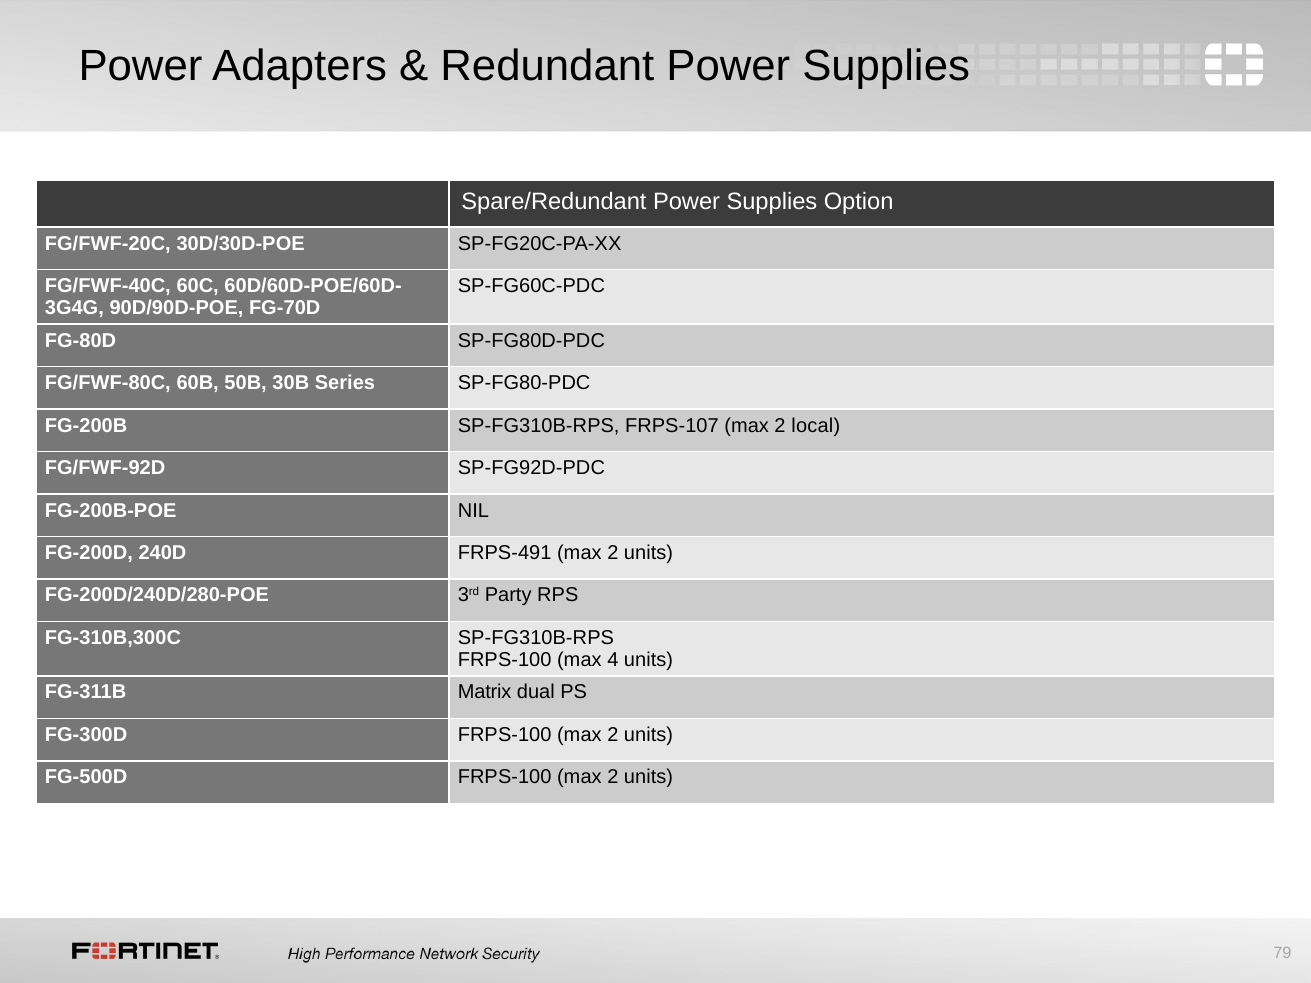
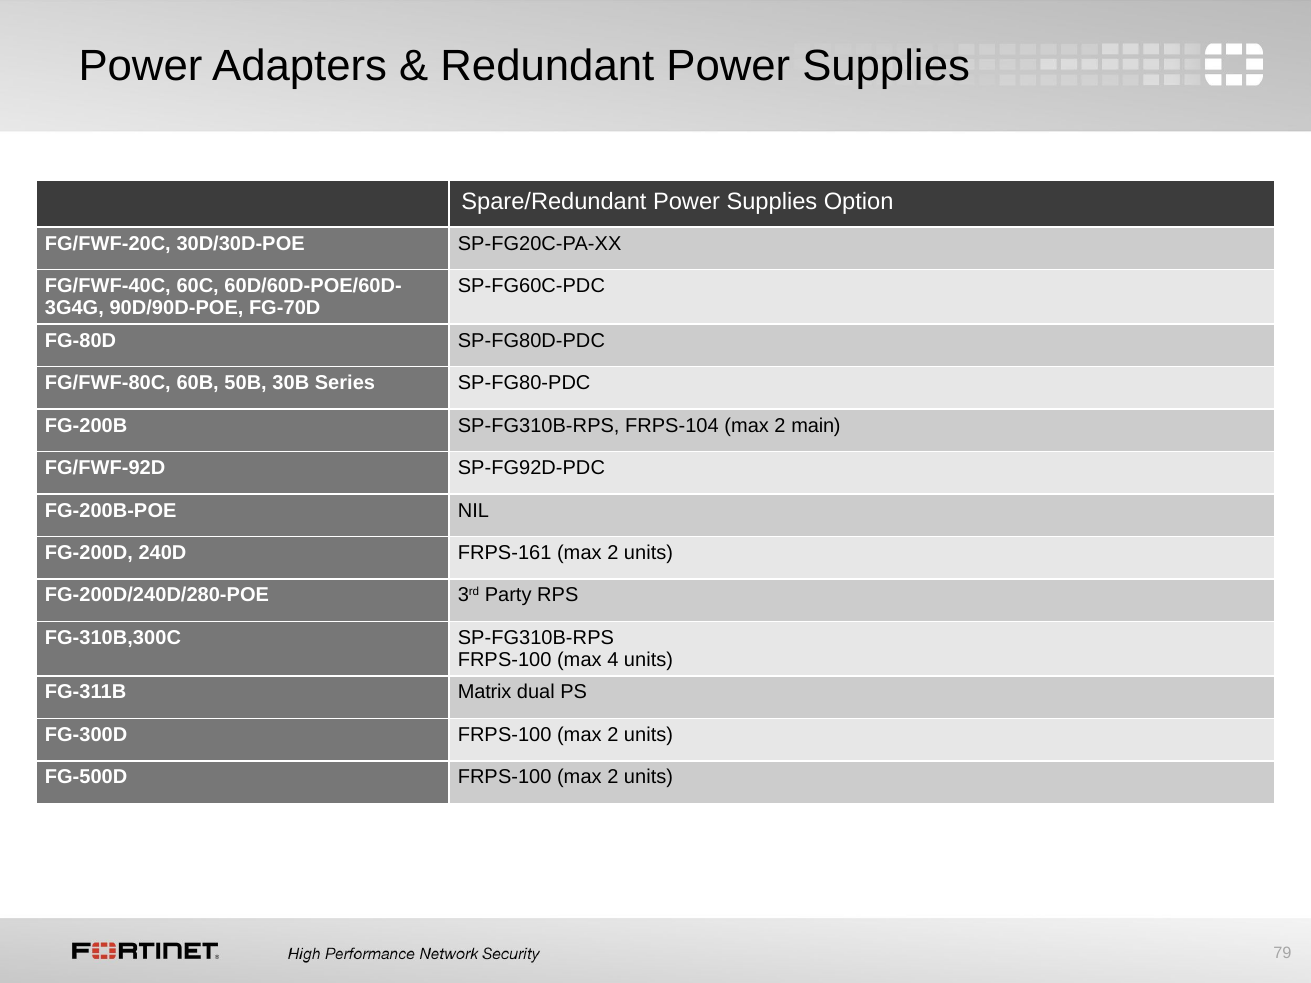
FRPS-107: FRPS-107 -> FRPS-104 (672, 426)
local: local -> main (816, 426)
FRPS-491: FRPS-491 -> FRPS-161 (505, 553)
